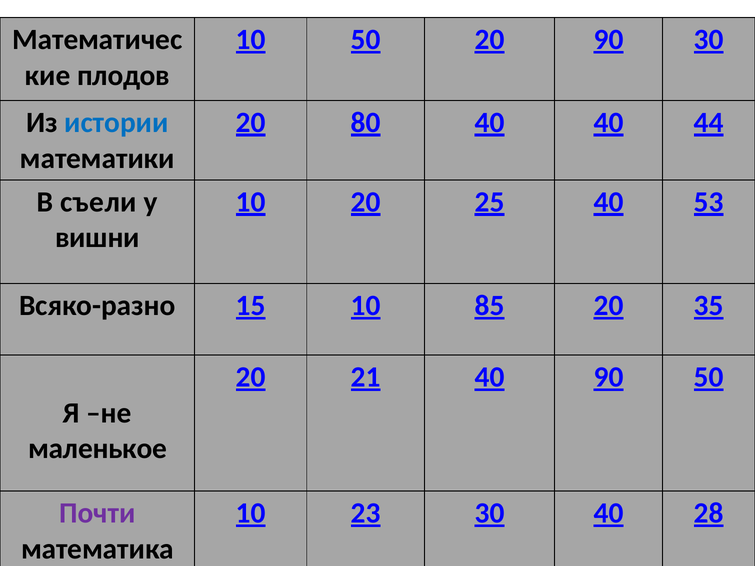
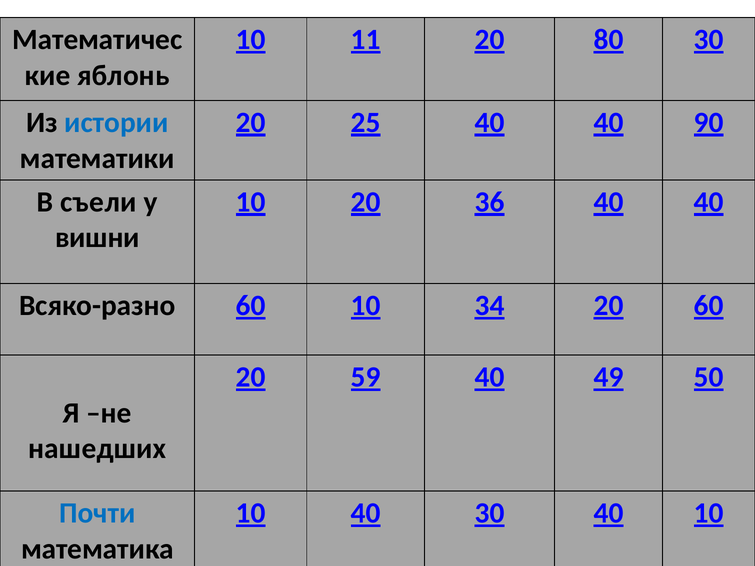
10 50: 50 -> 11 (366, 40)
20 90: 90 -> 80 (609, 40)
плодов: плодов -> яблонь (123, 76)
80: 80 -> 25 (366, 123)
44: 44 -> 90 (709, 123)
25: 25 -> 36 (490, 202)
53: 53 -> 40 (709, 202)
Всяко-разно 15: 15 -> 60 (251, 306)
85: 85 -> 34 (490, 306)
20 35: 35 -> 60 (709, 306)
21: 21 -> 59 (366, 377)
40 90: 90 -> 49 (609, 377)
маленькое: маленькое -> нашедших (97, 449)
Почти colour: purple -> blue (97, 513)
10 23: 23 -> 40 (366, 513)
40 28: 28 -> 10 (709, 513)
